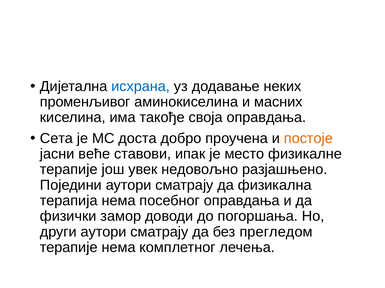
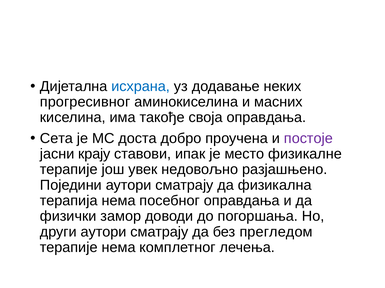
променљивог: променљивог -> прогресивног (85, 102)
постоје colour: orange -> purple (308, 139)
веће: веће -> крају (94, 154)
